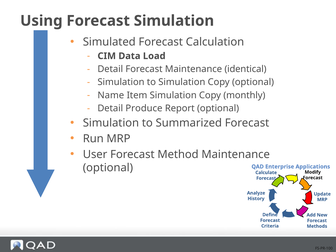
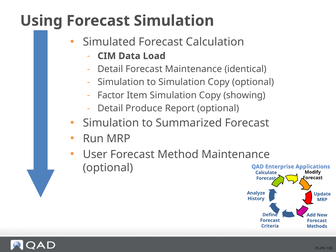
Name: Name -> Factor (111, 95)
monthly: monthly -> showing (244, 95)
